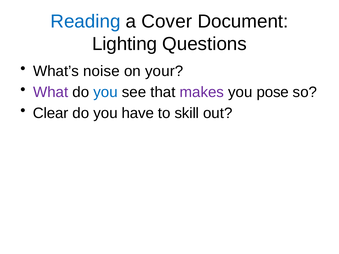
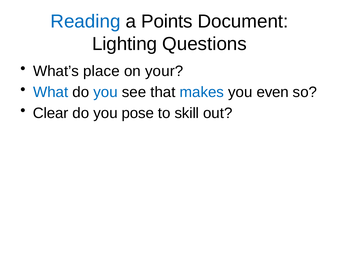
Cover: Cover -> Points (167, 21)
noise: noise -> place (101, 71)
What colour: purple -> blue (51, 92)
makes colour: purple -> blue (202, 92)
pose: pose -> even (273, 92)
have: have -> pose (138, 113)
